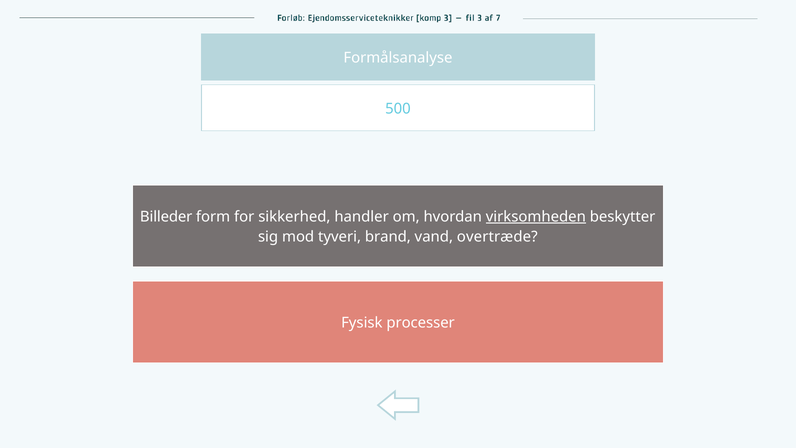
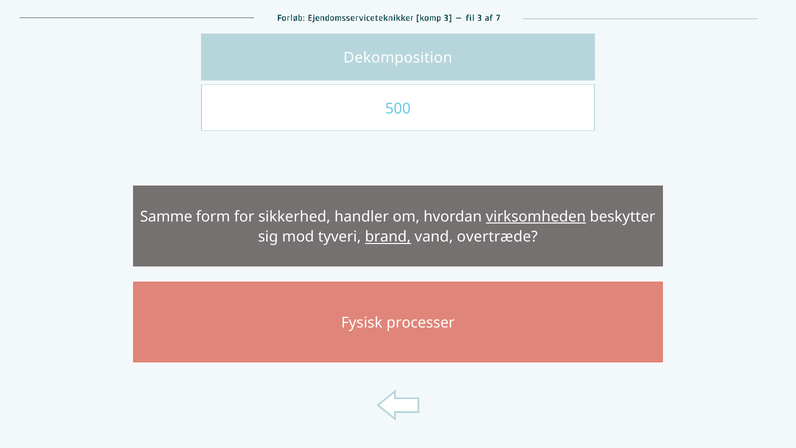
Formålsanalyse: Formålsanalyse -> Dekomposition (398, 58)
Billeder: Billeder -> Samme (166, 217)
brand underline: none -> present (388, 237)
